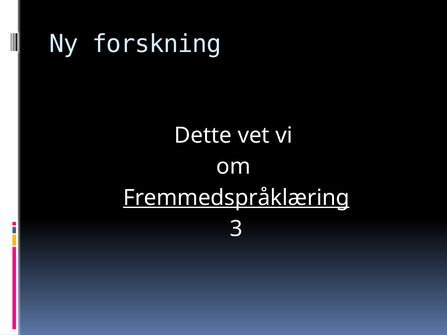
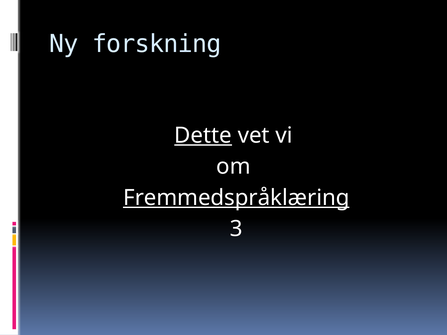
Dette underline: none -> present (203, 136)
